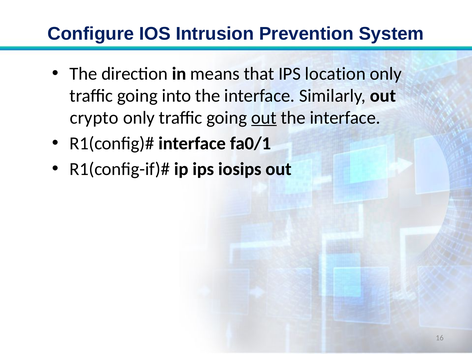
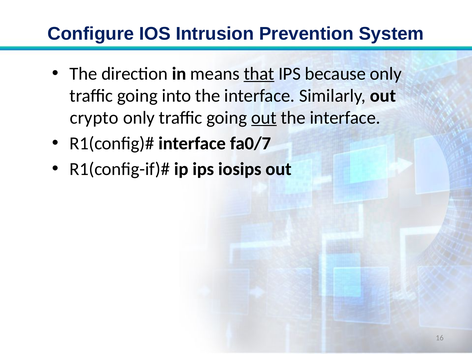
that underline: none -> present (259, 74)
location: location -> because (335, 74)
fa0/1: fa0/1 -> fa0/7 (250, 143)
